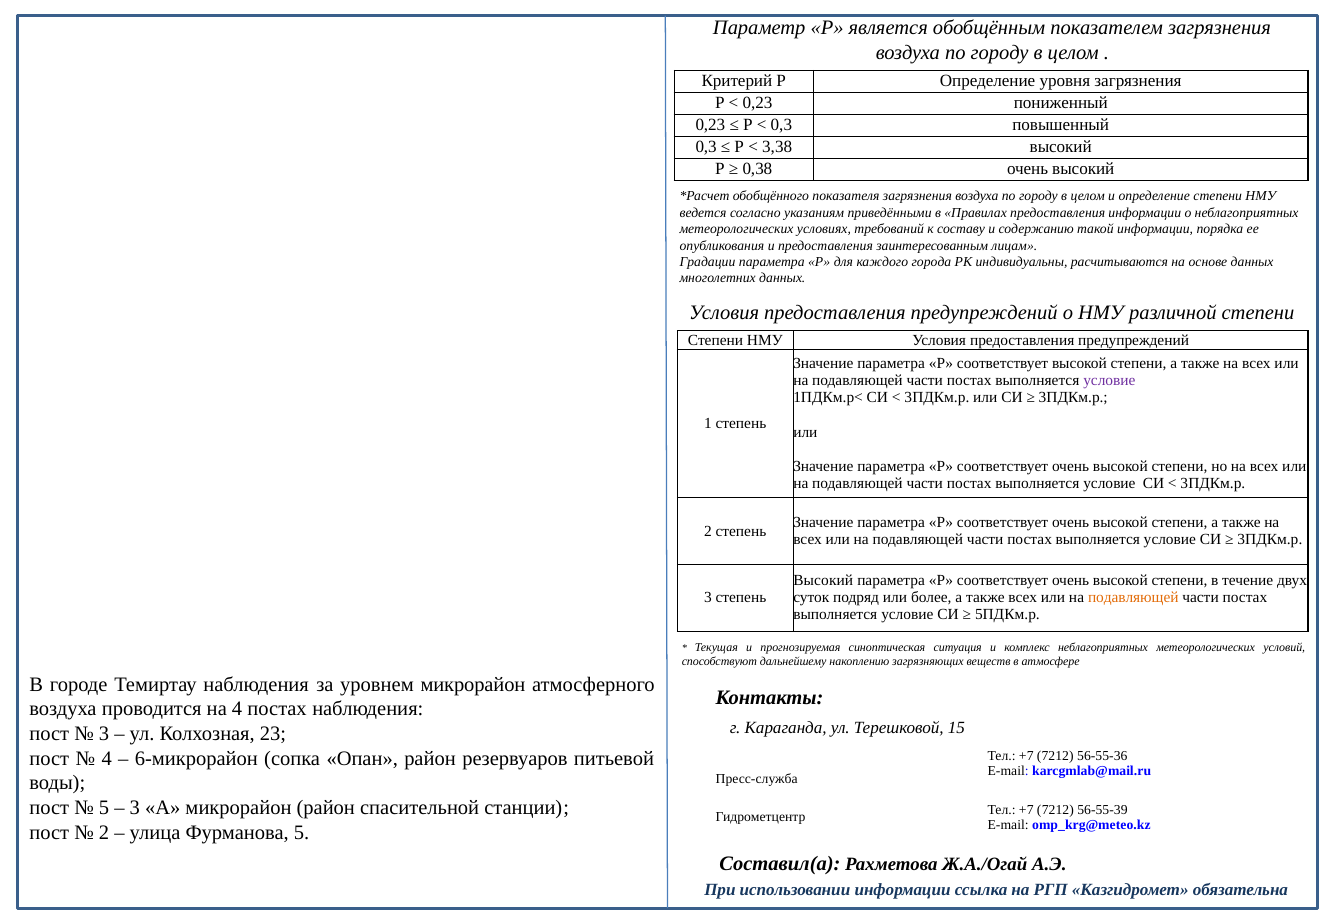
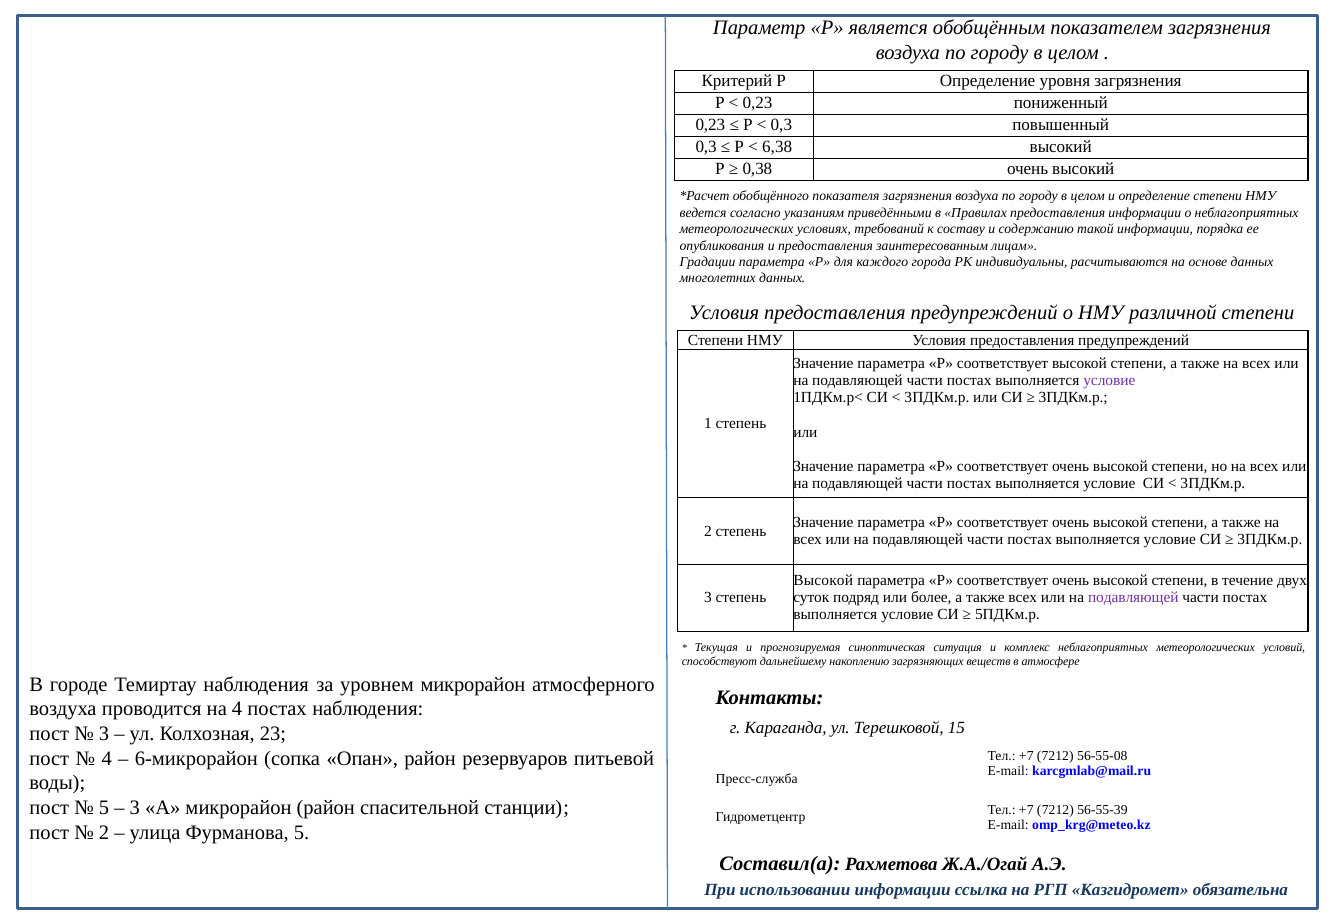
3,38: 3,38 -> 6,38 (777, 147)
Высокий: Высокий -> Высокой (823, 581)
подавляющей colour: orange -> purple (1133, 598)
56-55-36: 56-55-36 -> 56-55-08 (1102, 756)
